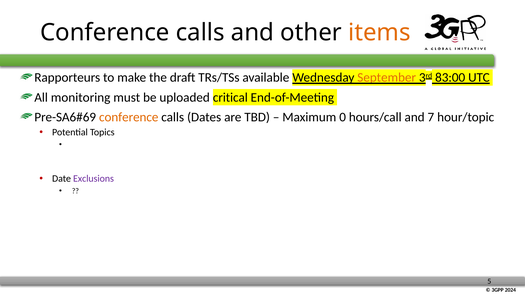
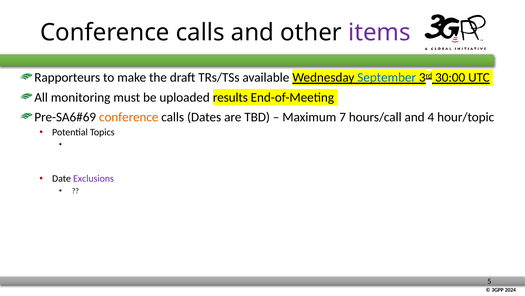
items colour: orange -> purple (379, 33)
September colour: orange -> blue (387, 77)
83:00: 83:00 -> 30:00 (450, 77)
critical: critical -> results (230, 97)
0: 0 -> 7 (343, 117)
7: 7 -> 4 (431, 117)
